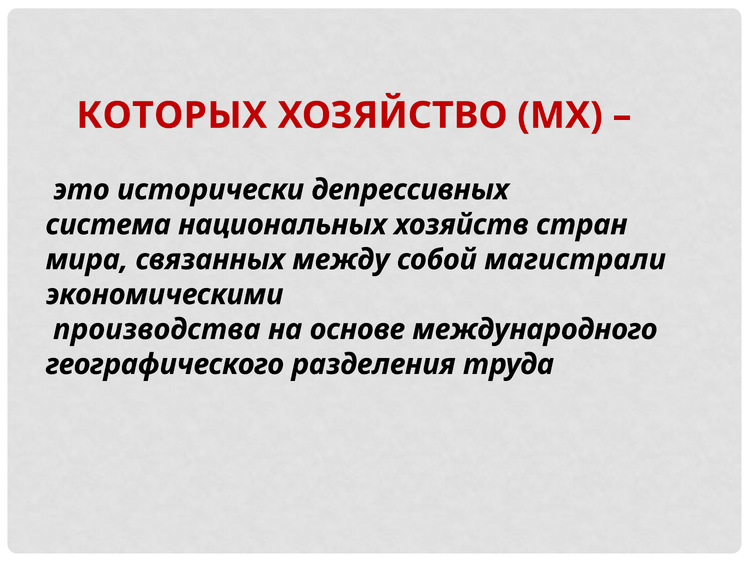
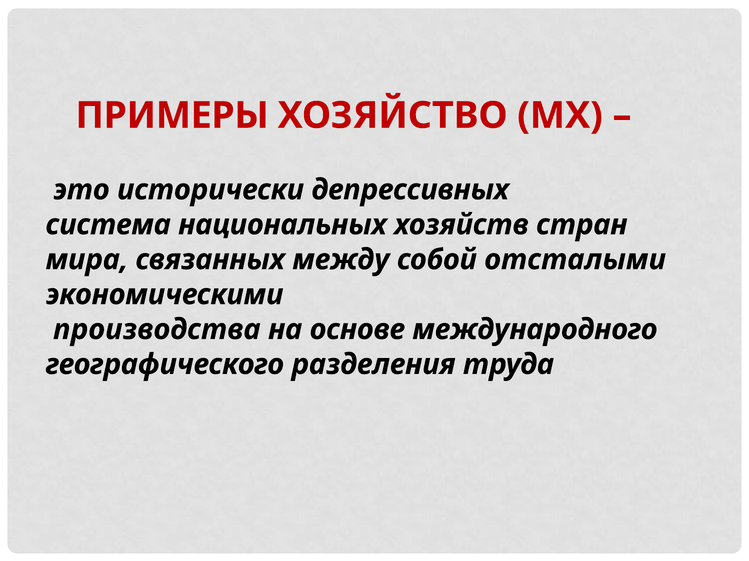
КОТОРЫХ: КОТОРЫХ -> ПРИМЕРЫ (172, 116)
магистрали: магистрали -> отсталыми (575, 260)
